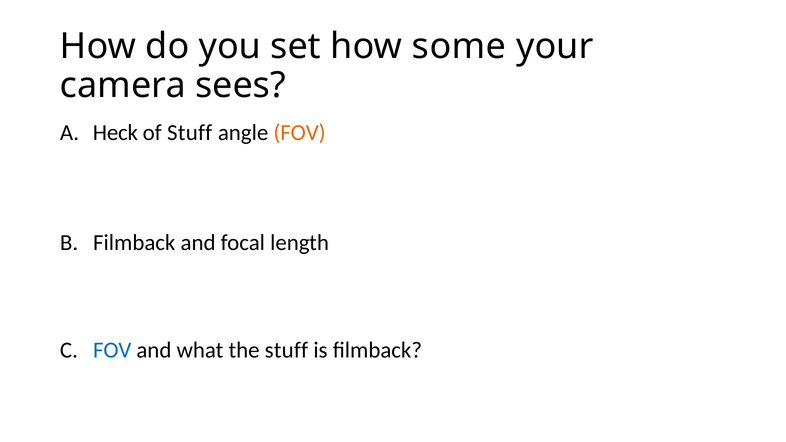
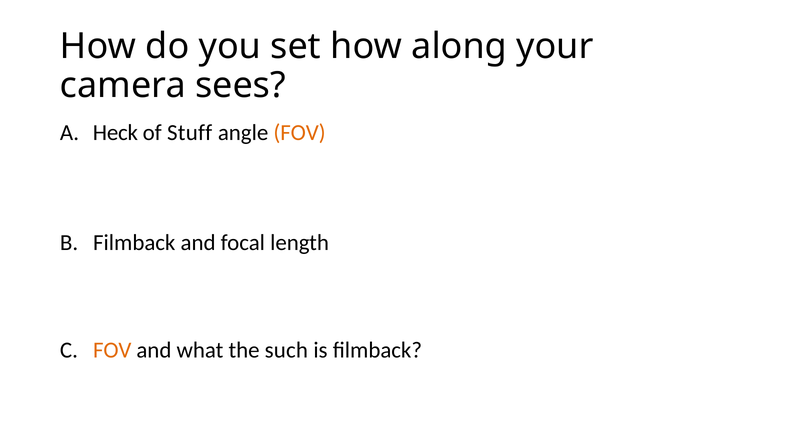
some: some -> along (459, 47)
FOV colour: blue -> orange (112, 350)
the stuff: stuff -> such (286, 350)
